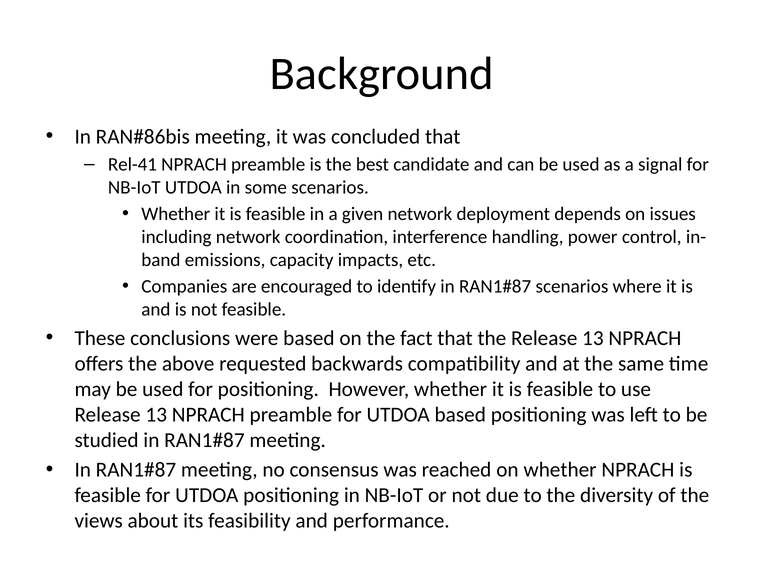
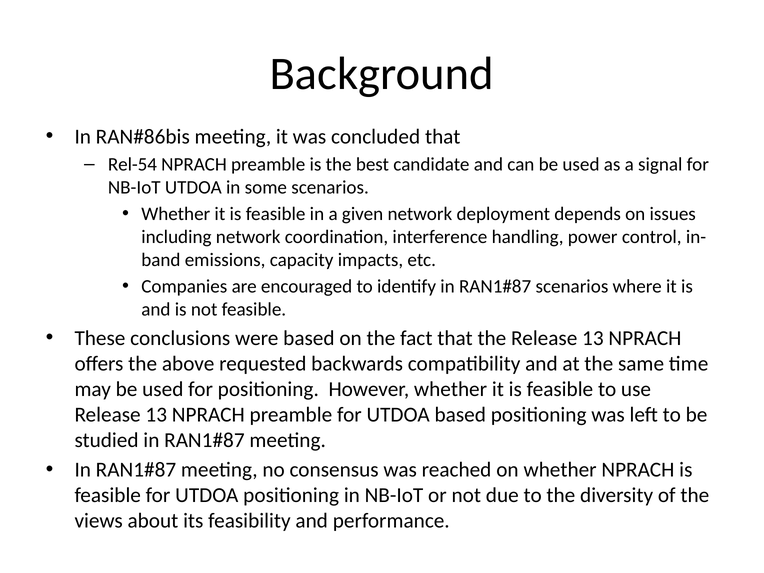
Rel-41: Rel-41 -> Rel-54 (132, 164)
